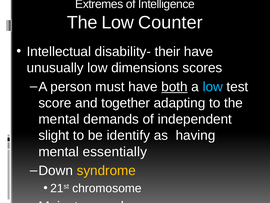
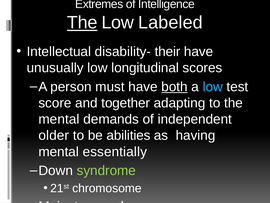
The underline: none -> present (82, 23)
Counter: Counter -> Labeled (170, 23)
dimensions: dimensions -> longitudinal (145, 68)
slight: slight -> older (54, 135)
identify: identify -> abilities (128, 135)
syndrome colour: yellow -> light green (106, 170)
